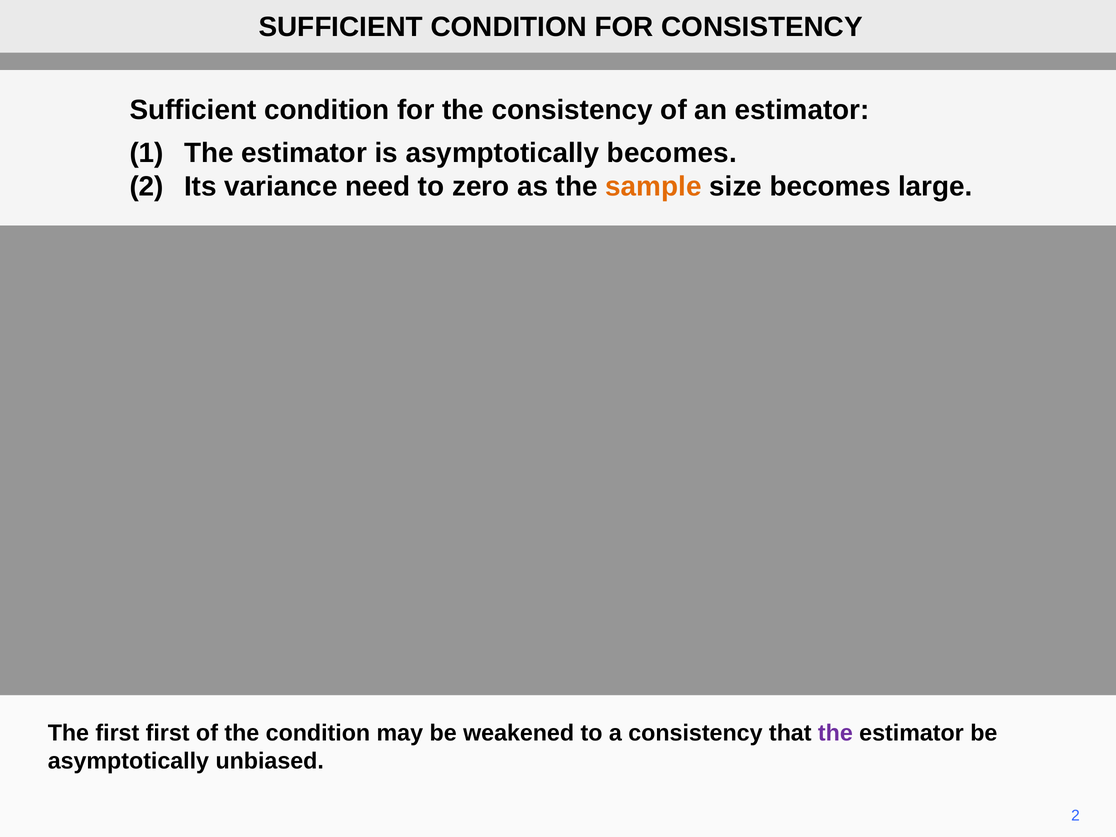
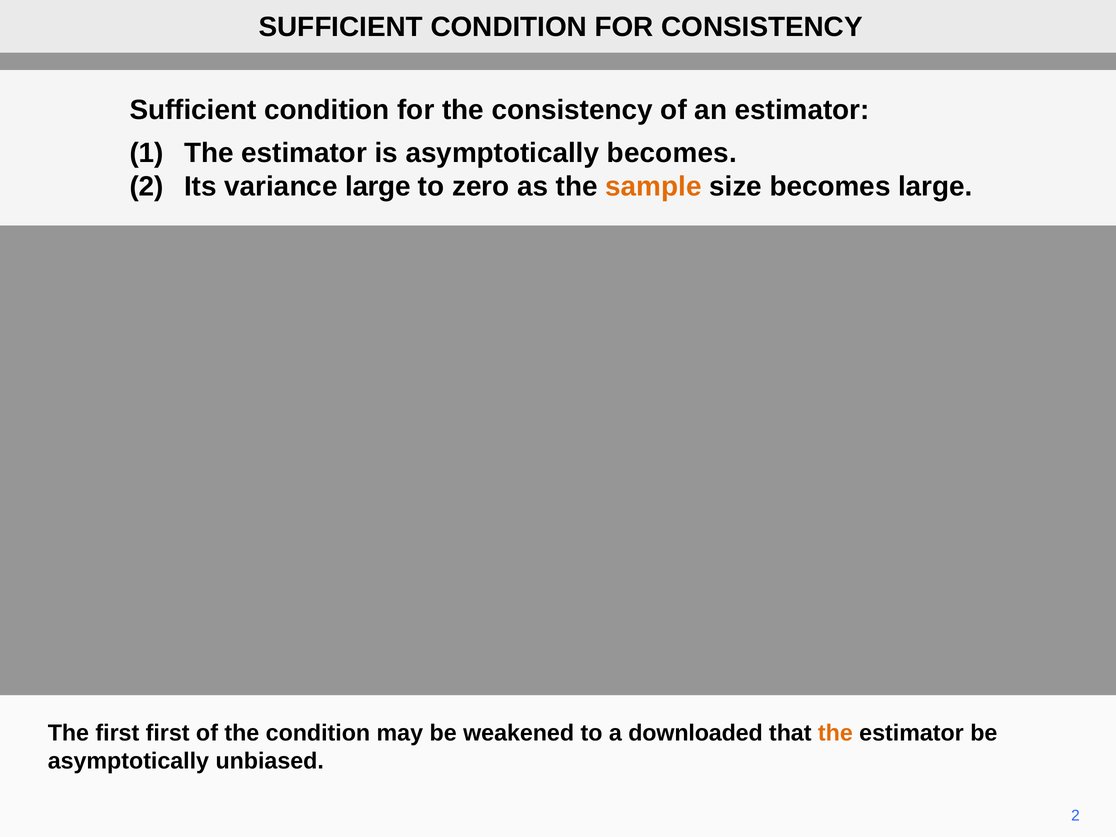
variance need: need -> large (378, 186)
a consistency: consistency -> downloaded (695, 733)
the colour: purple -> orange (835, 733)
